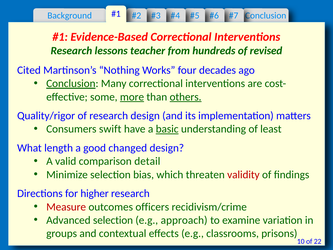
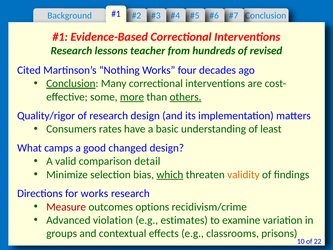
swift: swift -> rates (110, 129)
basic underline: present -> none (167, 129)
length: length -> camps (59, 148)
which underline: none -> present (170, 174)
validity colour: red -> orange (243, 174)
for higher: higher -> works (94, 193)
officers: officers -> options (152, 207)
Advanced selection: selection -> violation (113, 220)
approach: approach -> estimates (184, 220)
